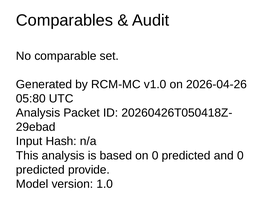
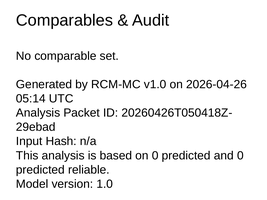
05:80: 05:80 -> 05:14 (31, 99)
provide: provide -> reliable (89, 170)
